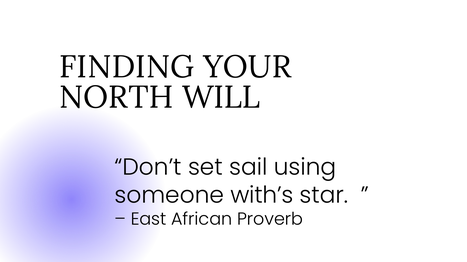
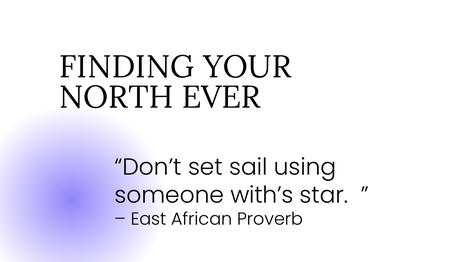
WILL: WILL -> EVER (221, 98)
